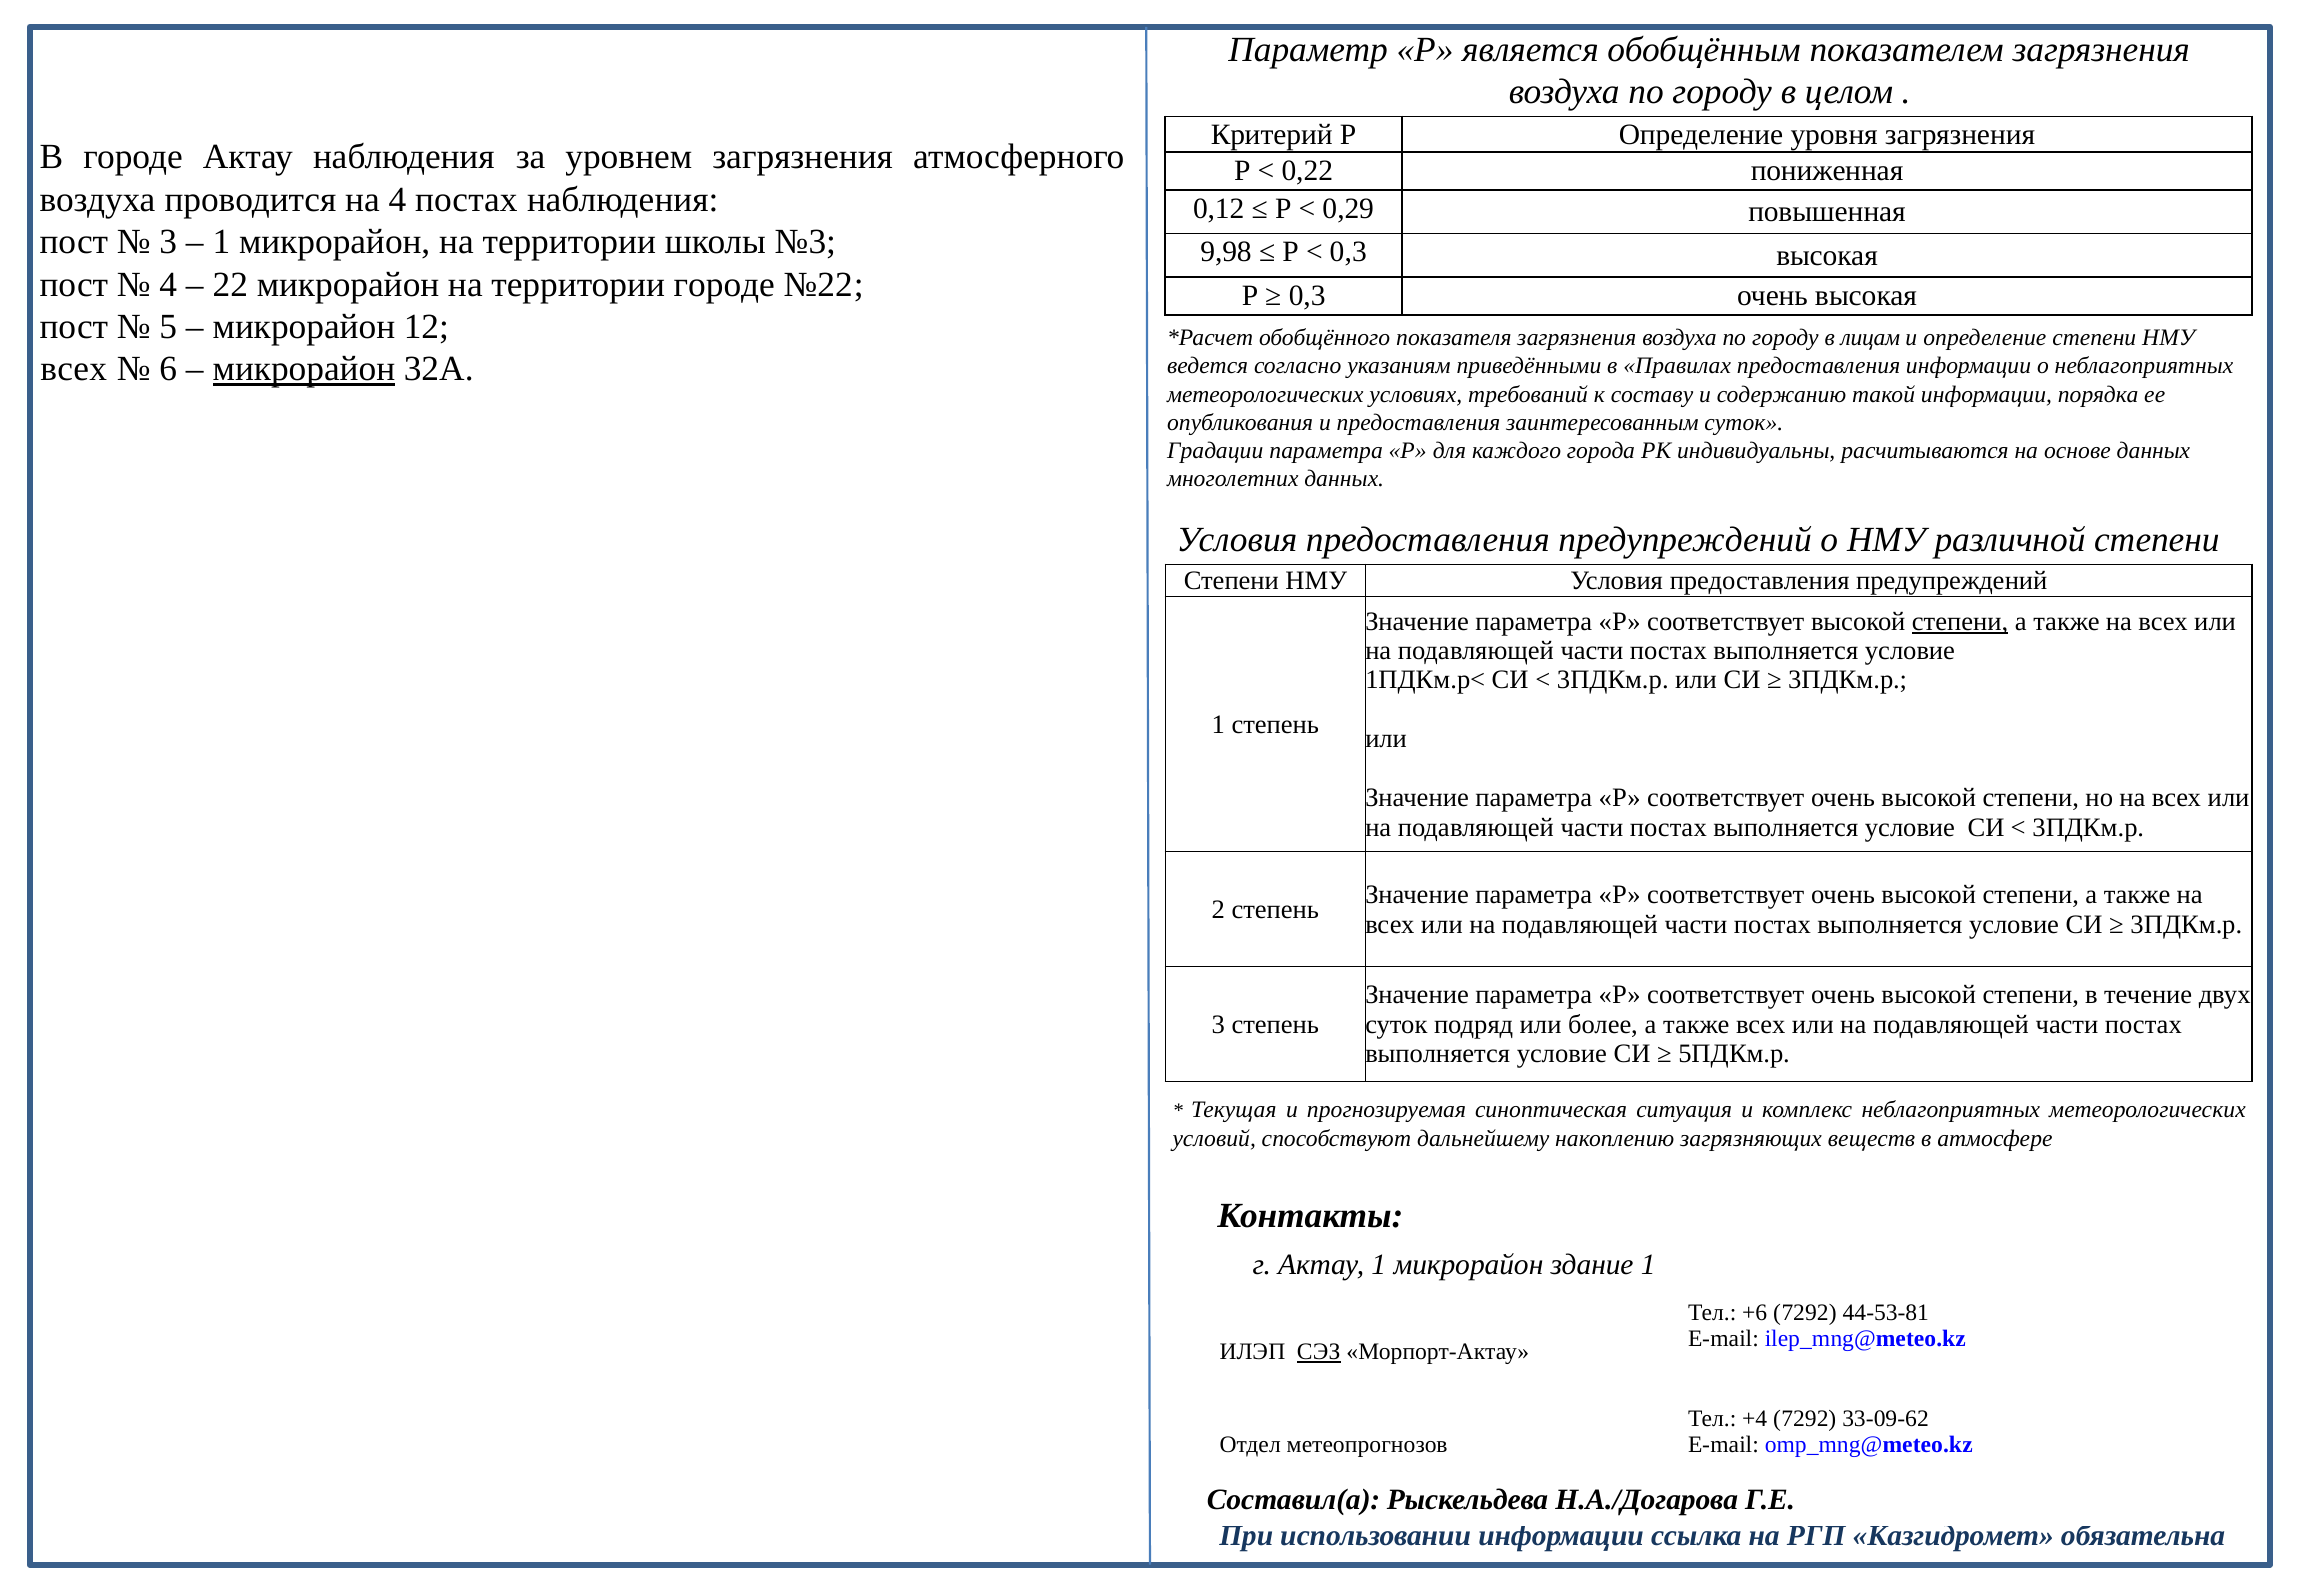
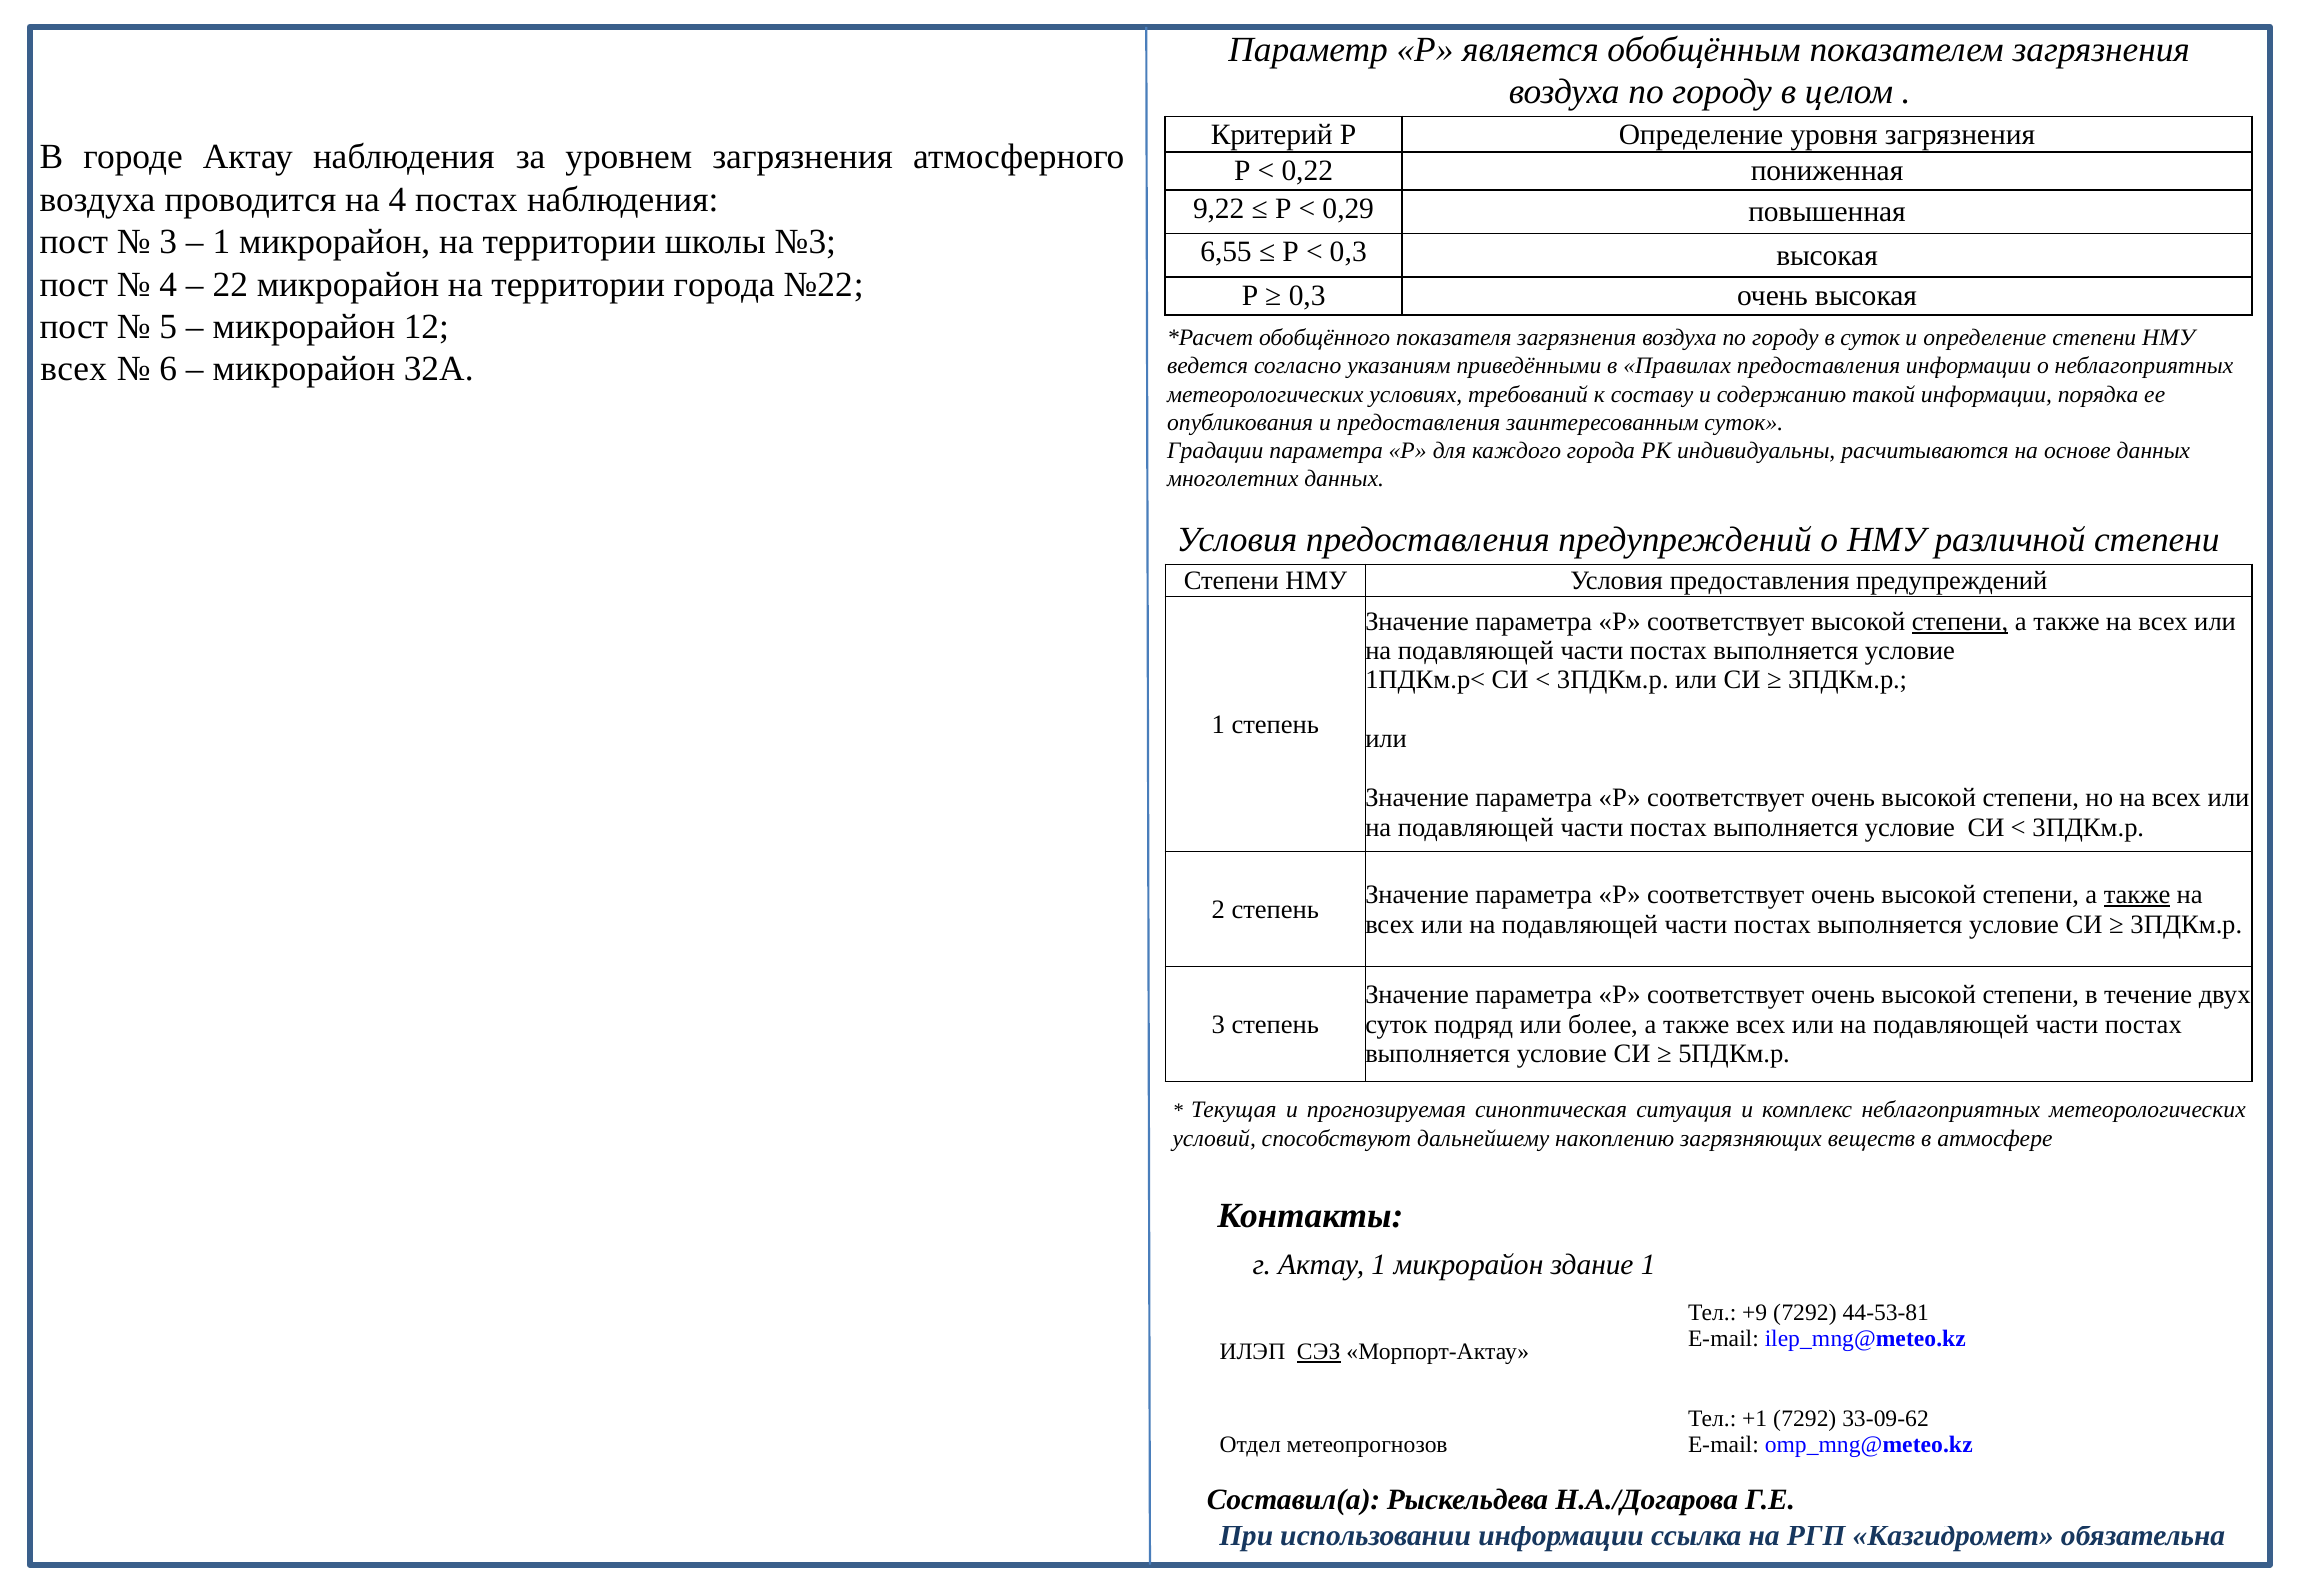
0,12: 0,12 -> 9,22 (1219, 209)
9,98: 9,98 -> 6,55 (1226, 252)
территории городе: городе -> города (724, 284)
в лицам: лицам -> суток (1870, 338)
микрорайон underline: present -> none (304, 369)
также underline: none -> present (2137, 895)
+6: +6 -> +9 (1755, 1313)
+4: +4 -> +1 (1755, 1419)
